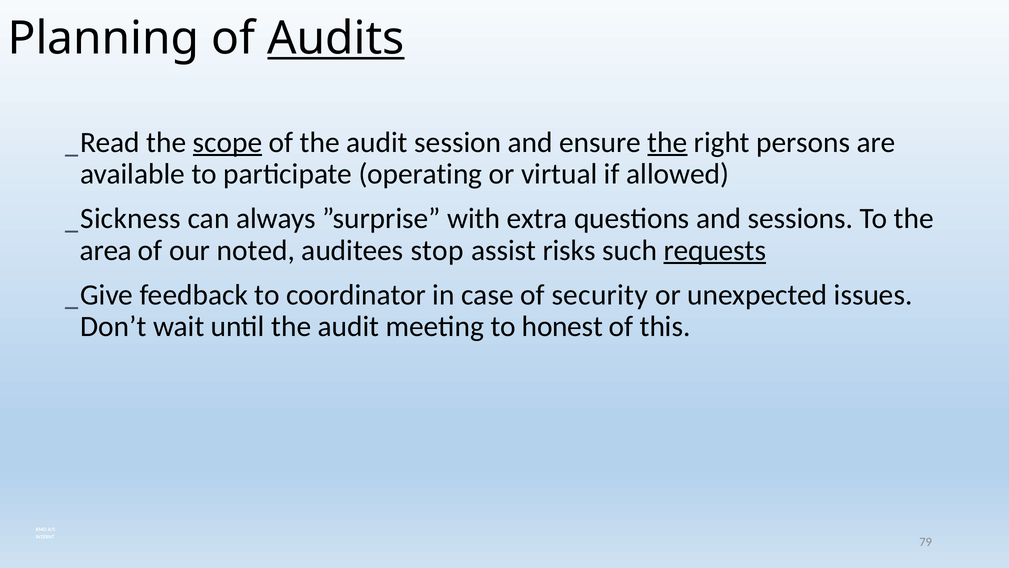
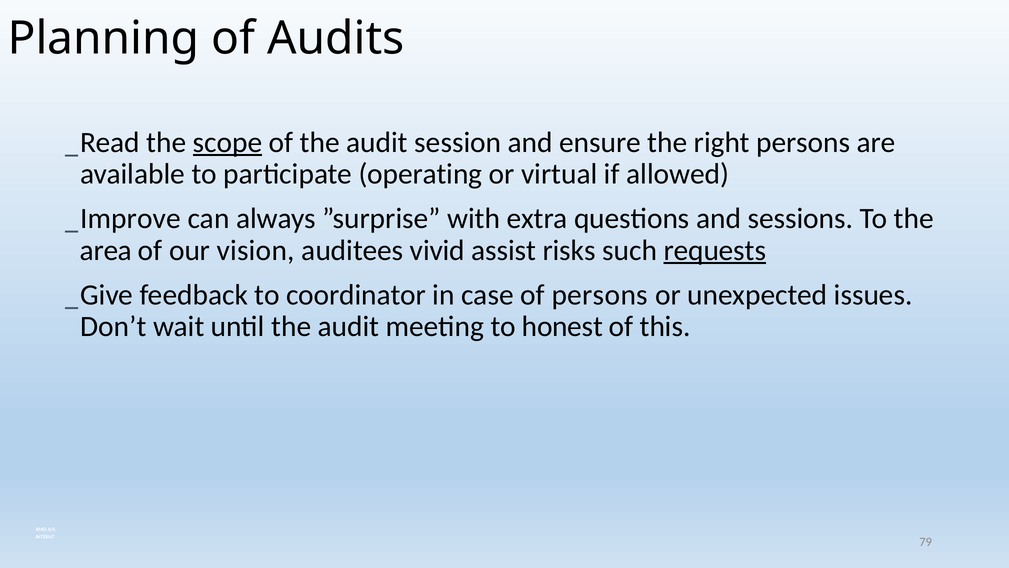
Audits underline: present -> none (336, 38)
the underline: present -> none (667, 142)
Sickness: Sickness -> Improve (131, 218)
noted: noted -> vision (256, 250)
stop: stop -> vivid (437, 250)
of security: security -> persons (600, 295)
